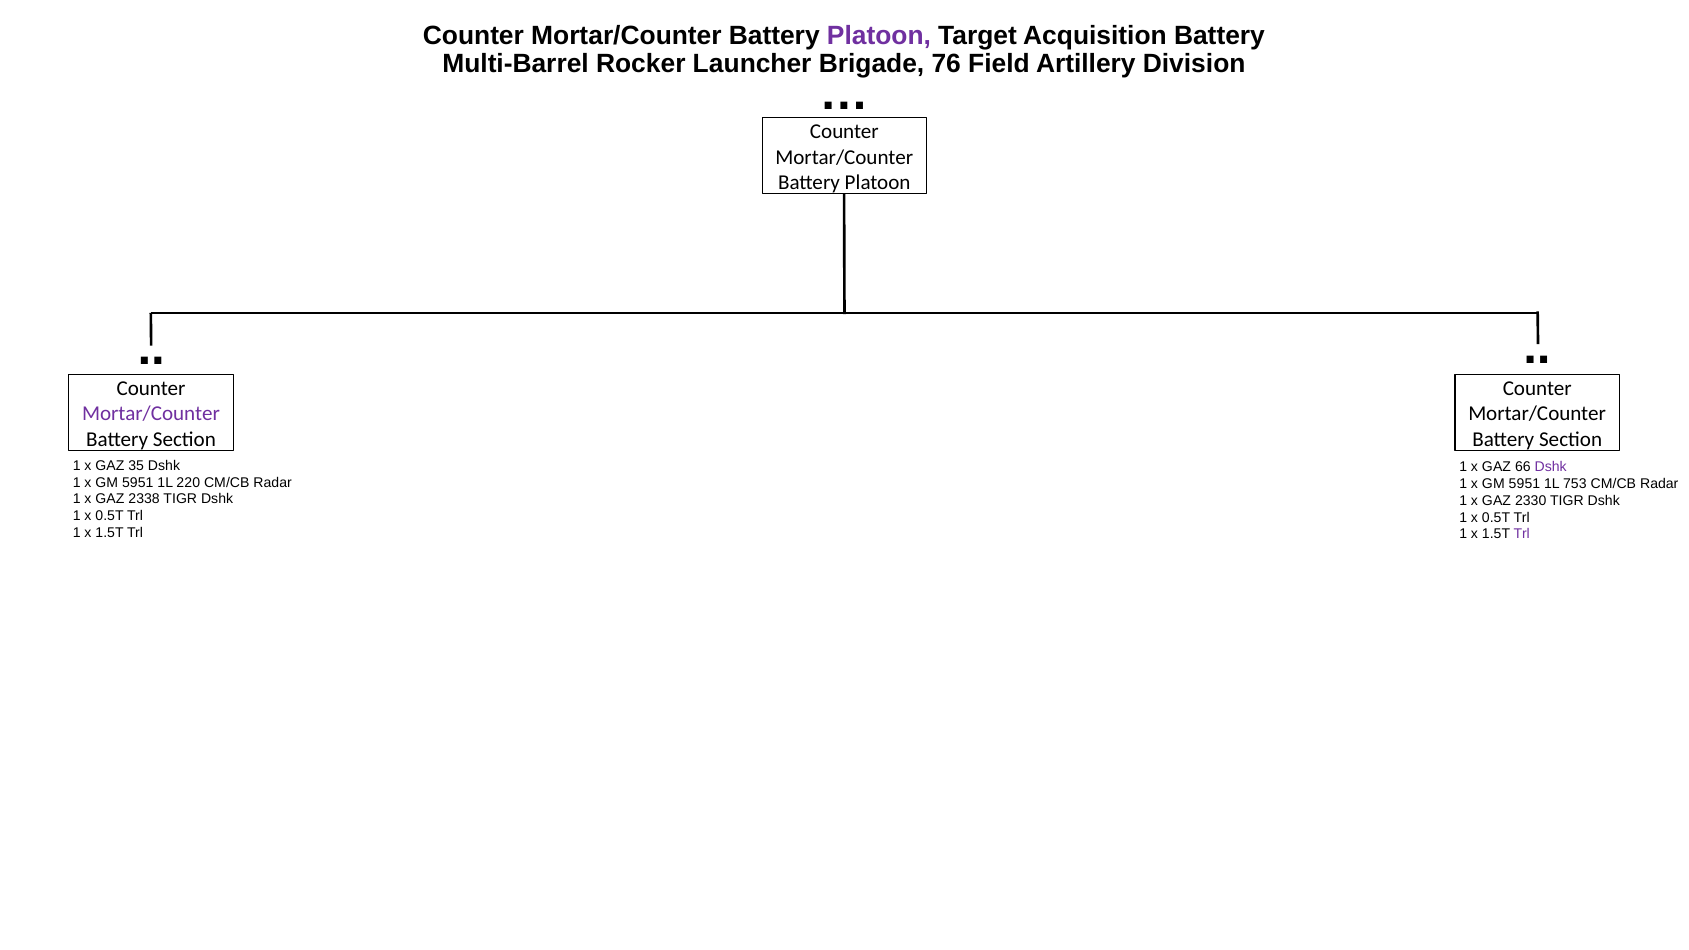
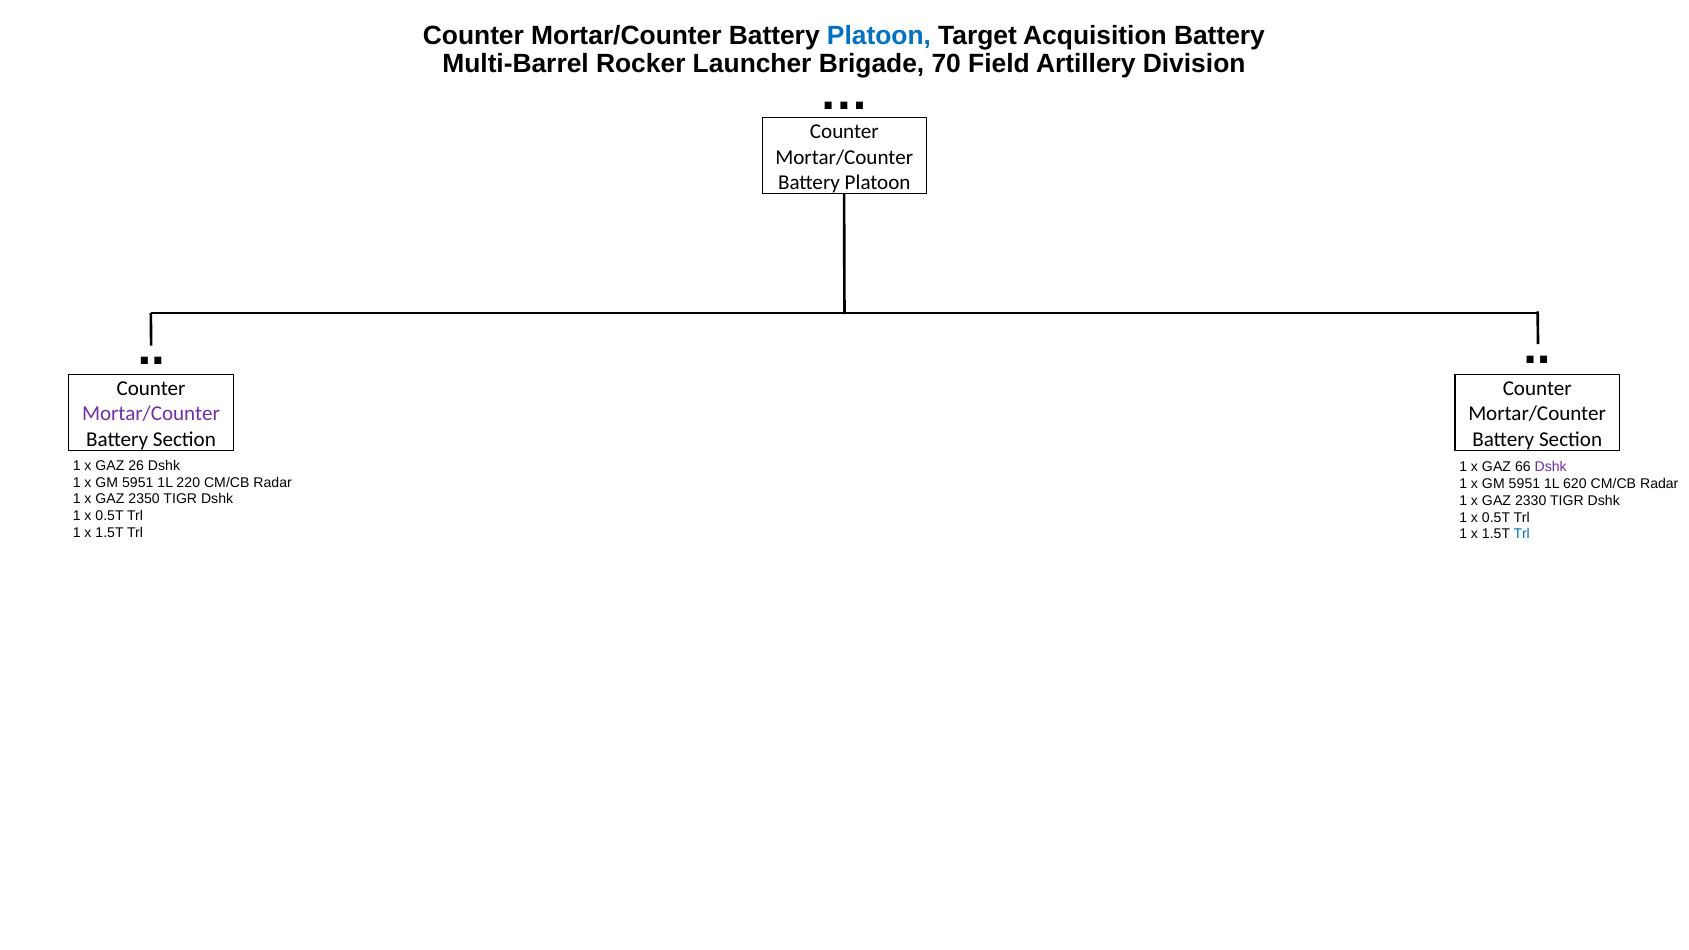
Platoon colour: purple -> blue (879, 35)
76: 76 -> 70 (946, 64)
35: 35 -> 26 (136, 466)
753: 753 -> 620 (1575, 484)
2338: 2338 -> 2350 (144, 499)
Trl colour: purple -> blue (1522, 534)
